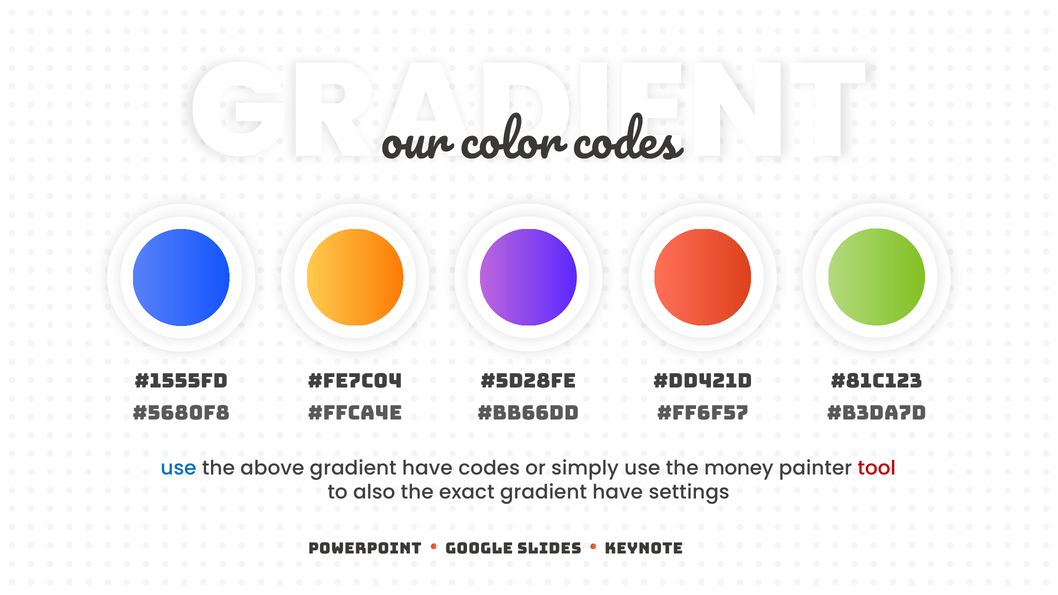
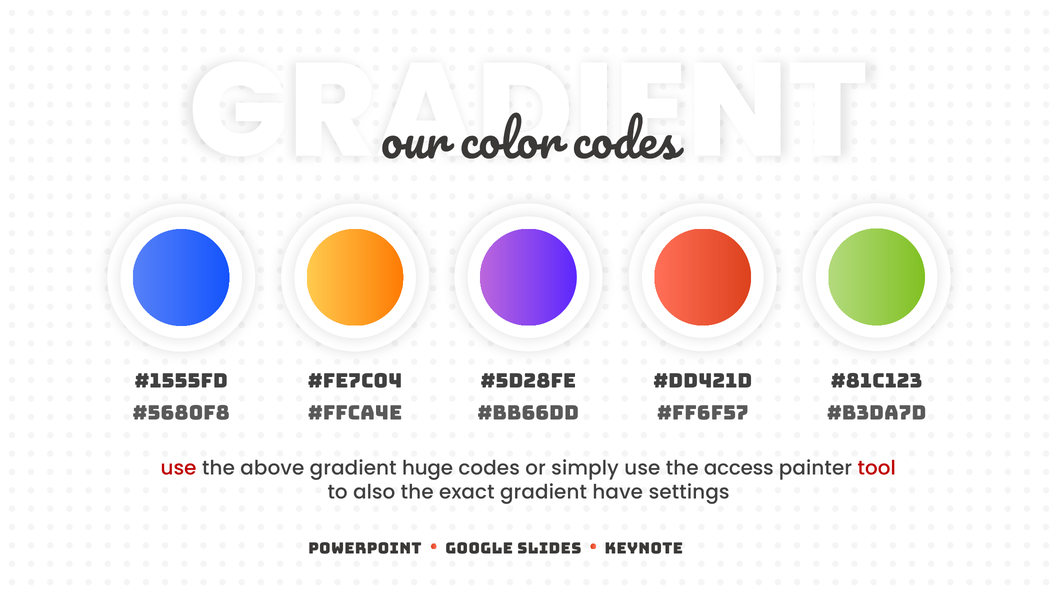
use colour: blue -> red (179, 468)
above gradient have: have -> huge (428, 468)
money: money -> access (739, 468)
